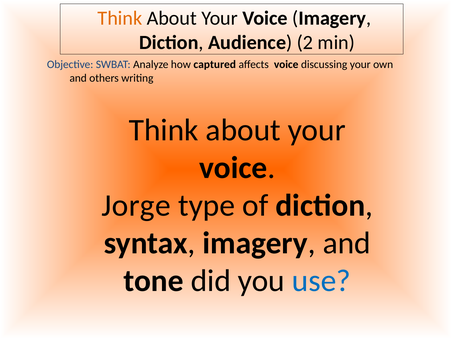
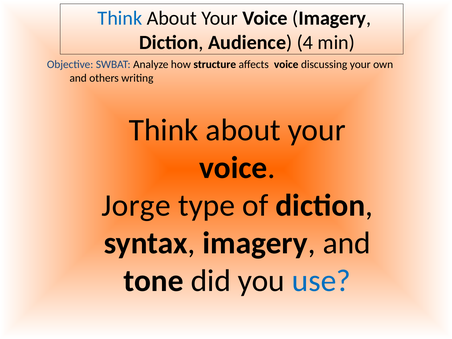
Think colour: orange -> blue (120, 18)
2: 2 -> 4 (305, 42)
captured: captured -> structure (215, 64)
